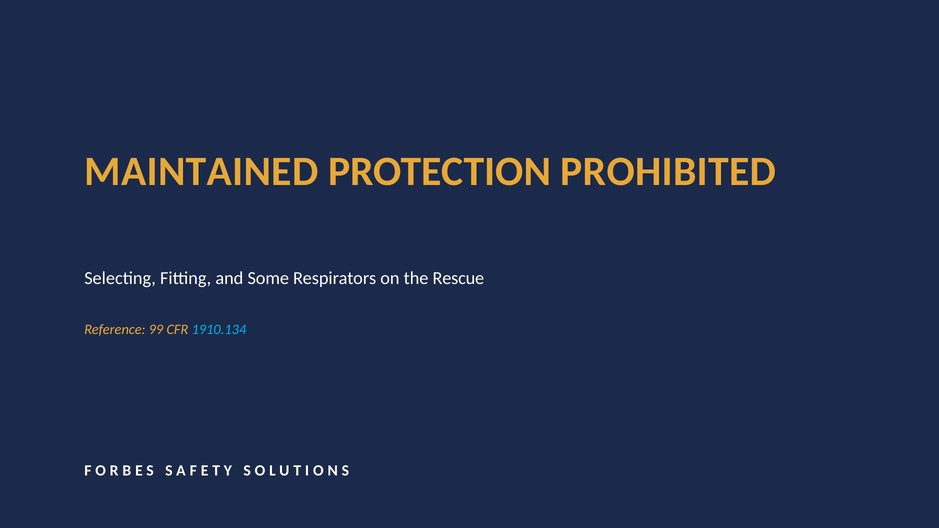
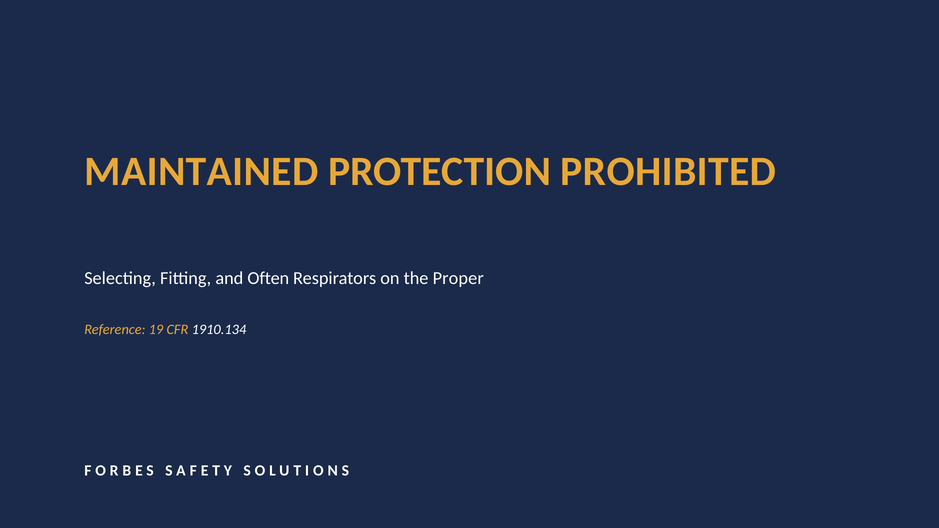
Some: Some -> Often (268, 278)
Rescue: Rescue -> Proper (458, 278)
99: 99 -> 19 (156, 330)
1910.134 colour: light blue -> white (219, 330)
